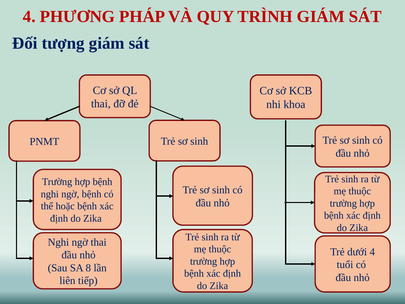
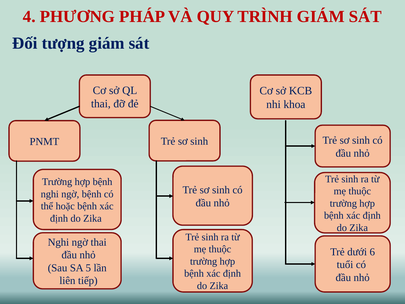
dưới 4: 4 -> 6 (372, 252)
8: 8 -> 5 (88, 268)
